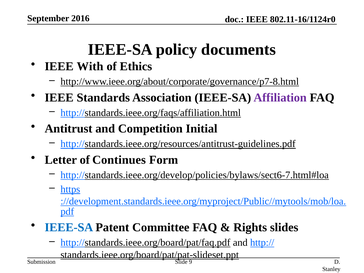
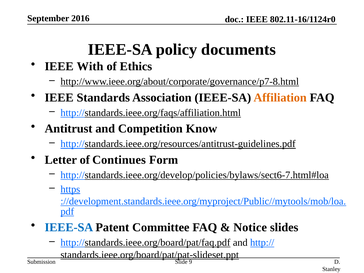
Affiliation colour: purple -> orange (280, 98)
Initial: Initial -> Know (201, 129)
Rights: Rights -> Notice (250, 227)
